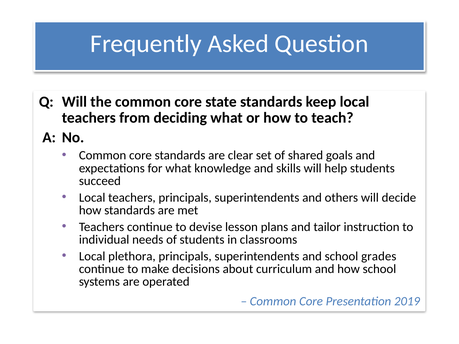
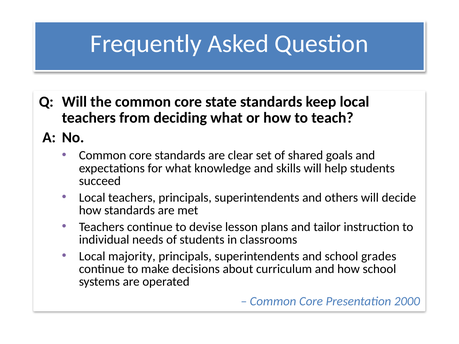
plethora: plethora -> majority (132, 256)
2019: 2019 -> 2000 (407, 302)
